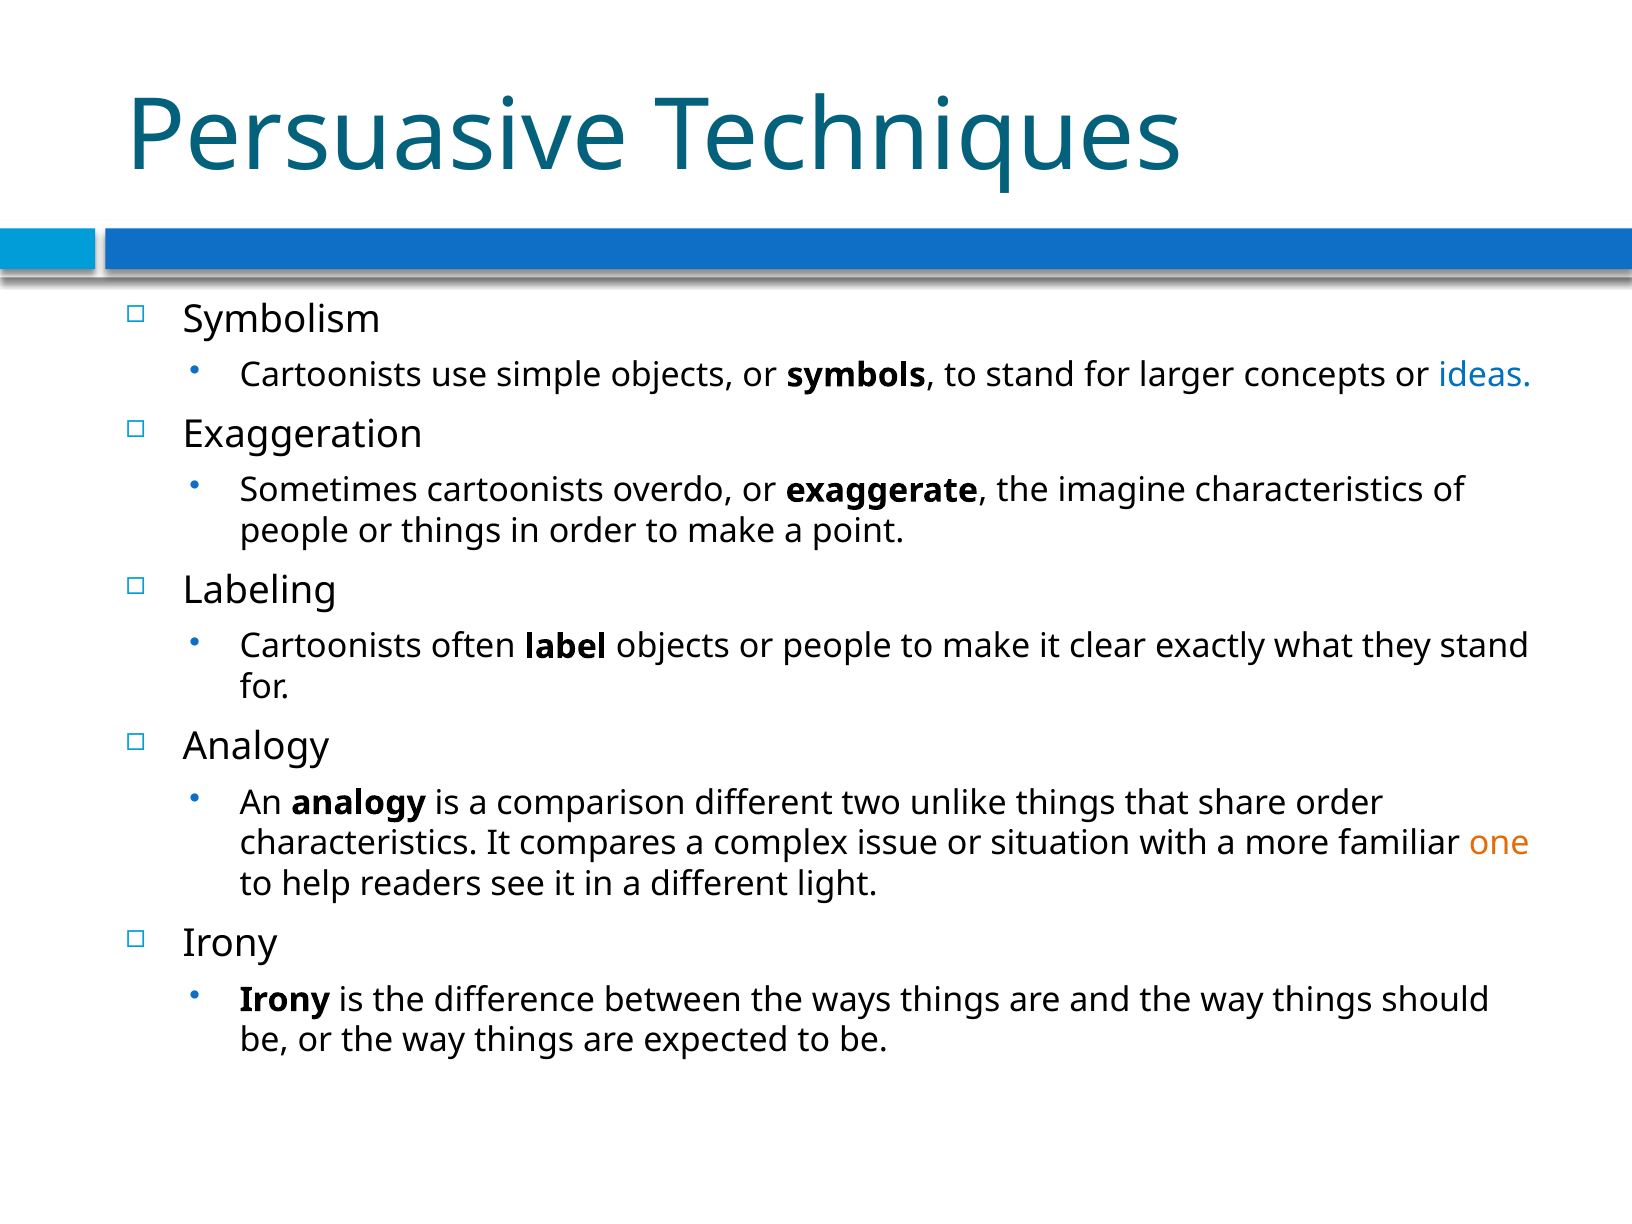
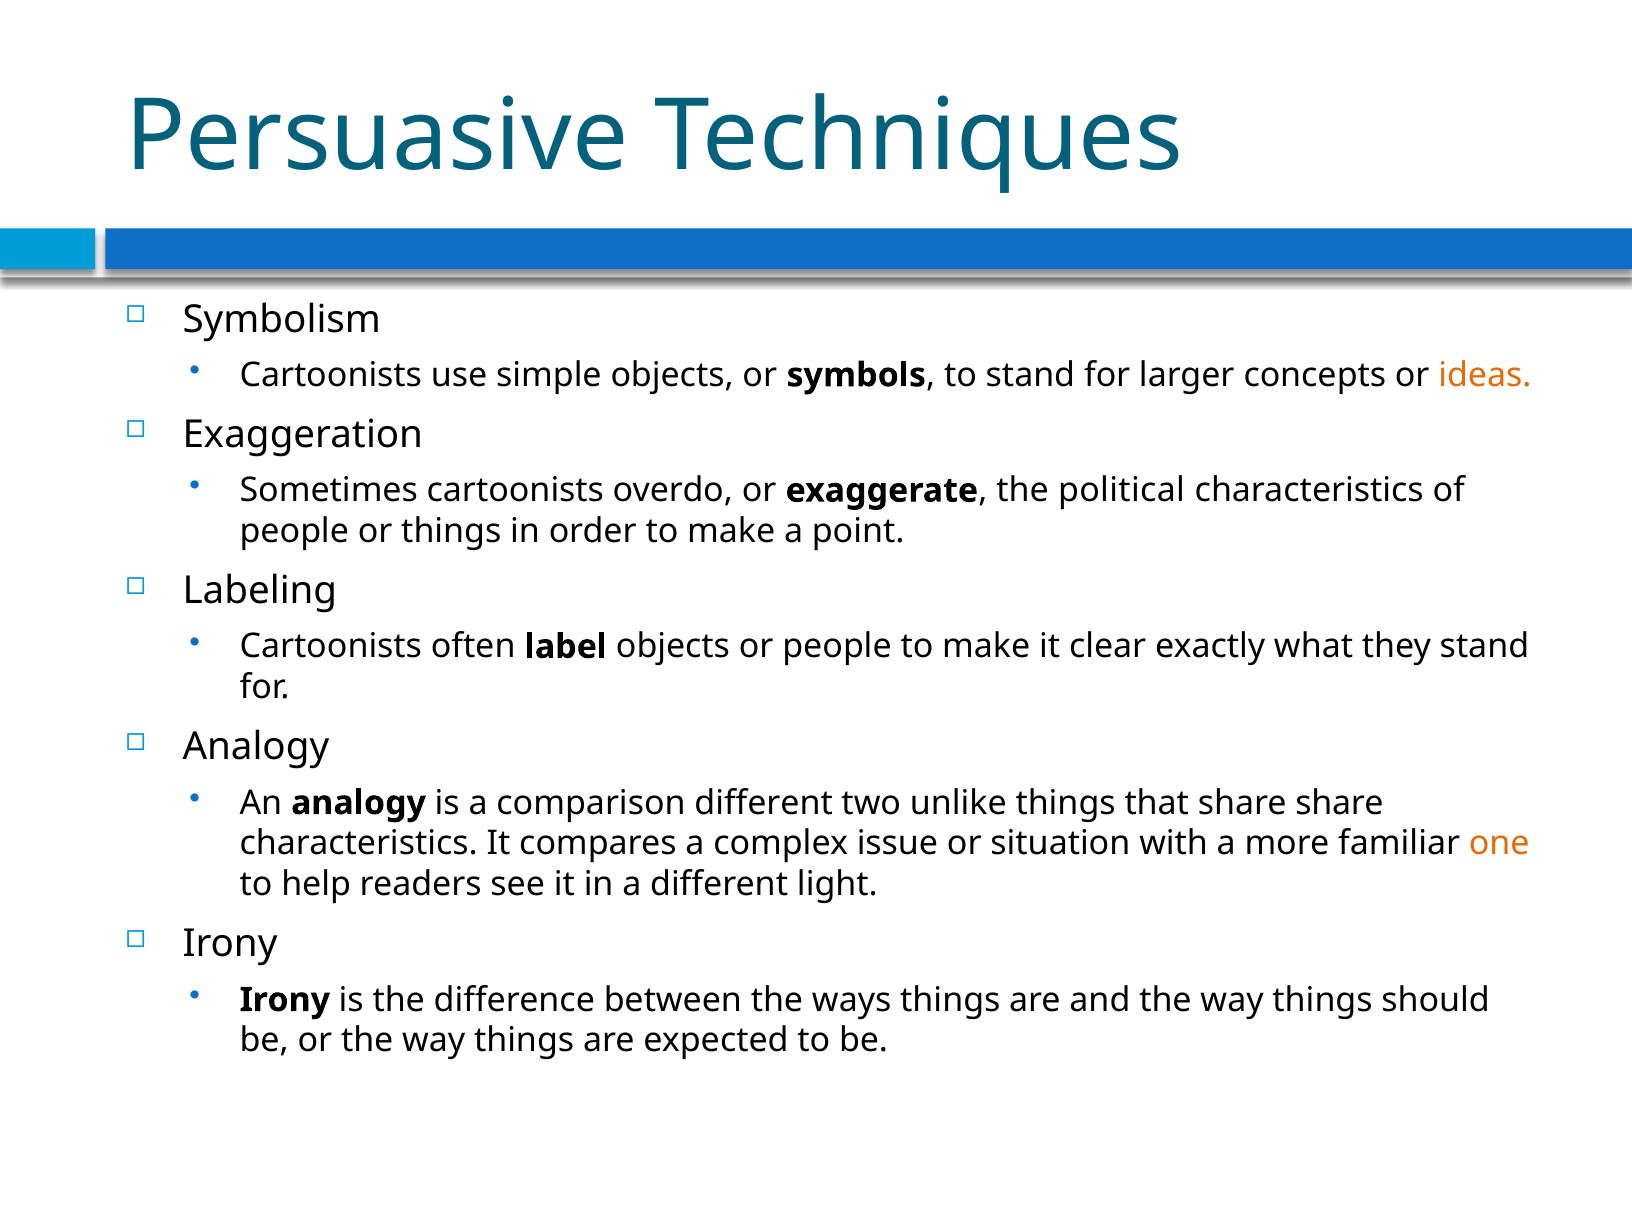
ideas colour: blue -> orange (1485, 375)
imagine: imagine -> political (1122, 491)
share order: order -> share (1340, 803)
